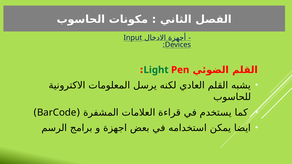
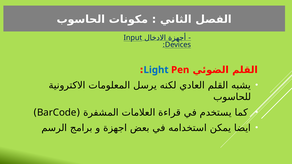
Light colour: green -> blue (156, 70)
